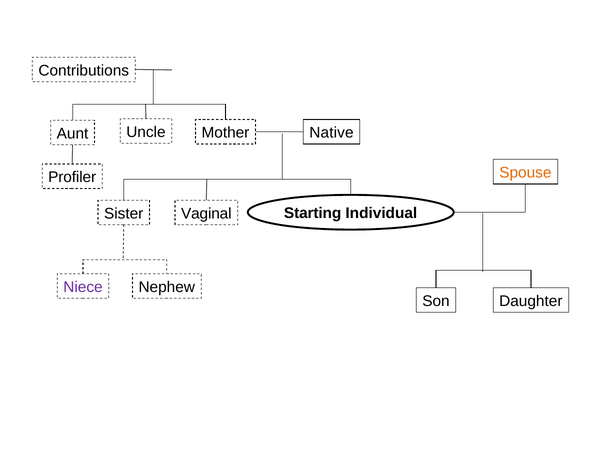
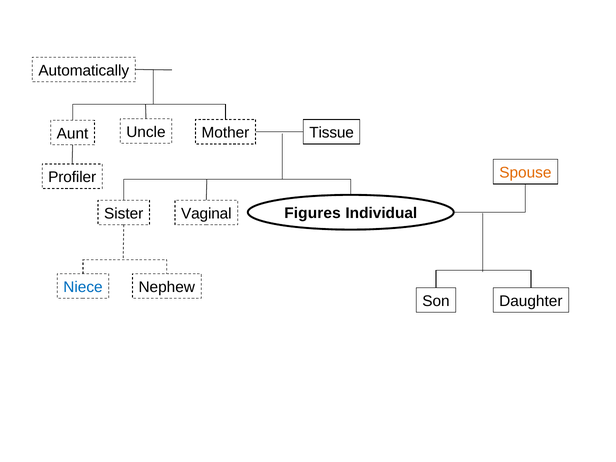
Contributions: Contributions -> Automatically (84, 71)
Native: Native -> Tissue (332, 133)
Starting: Starting -> Figures (313, 213)
Niece colour: purple -> blue (83, 287)
